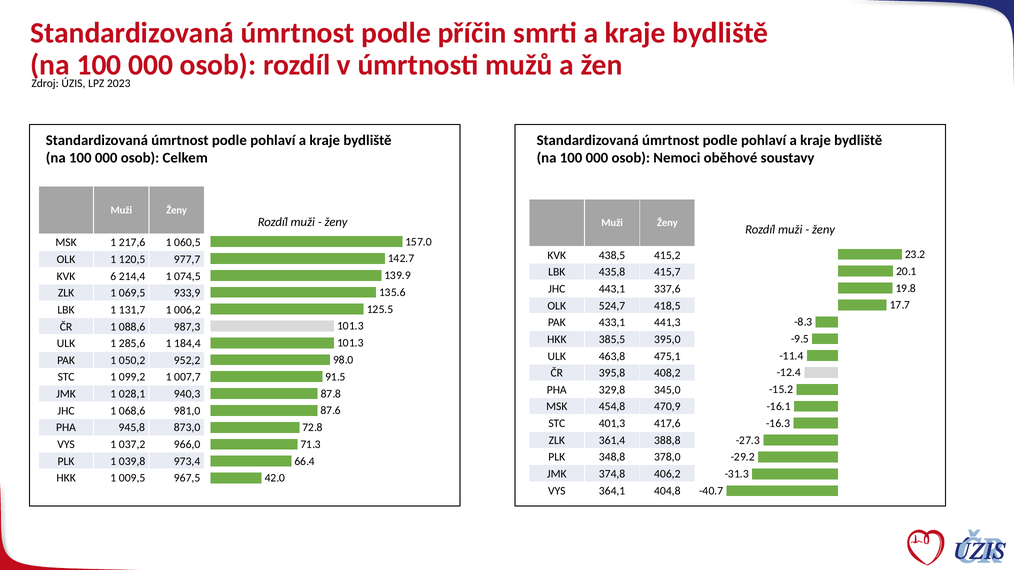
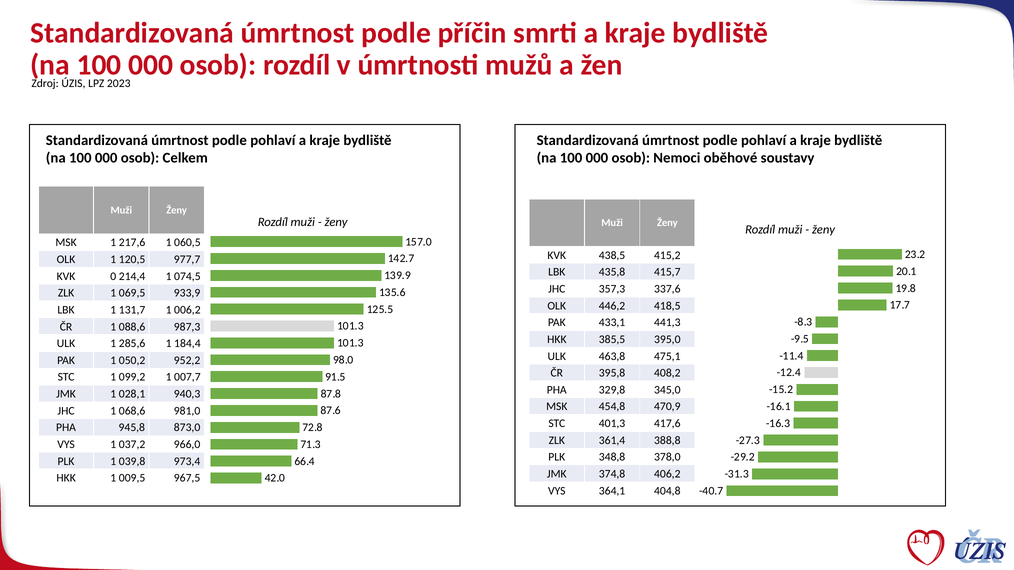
6: 6 -> 0 (113, 276)
443,1: 443,1 -> 357,3 (612, 289)
524,7: 524,7 -> 446,2 (612, 306)
